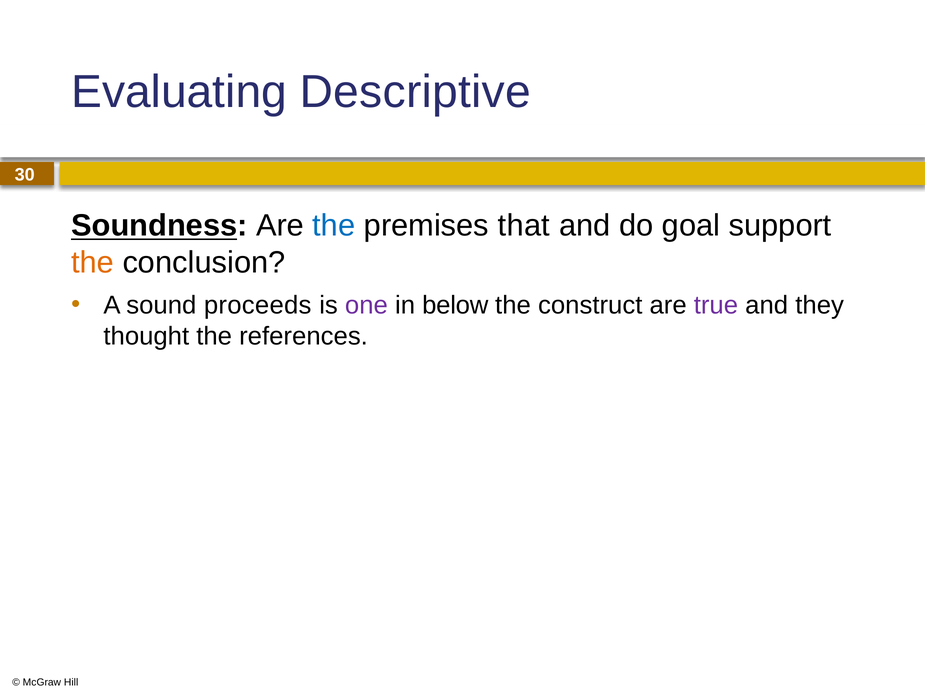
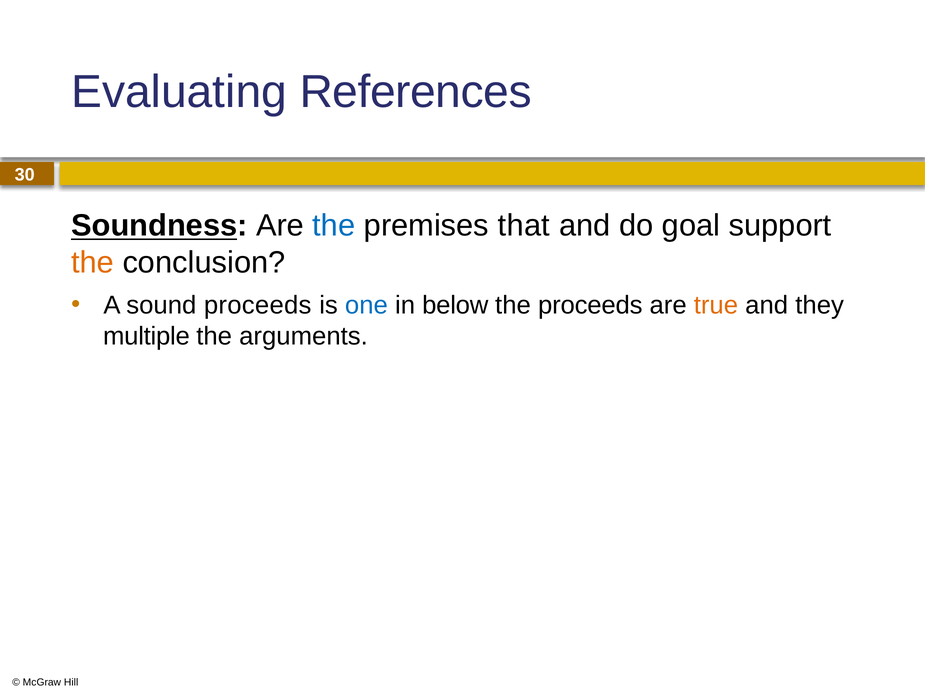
Descriptive: Descriptive -> References (416, 92)
one colour: purple -> blue (366, 305)
the construct: construct -> proceeds (590, 305)
true colour: purple -> orange (716, 305)
thought: thought -> multiple (146, 336)
references: references -> arguments (304, 336)
